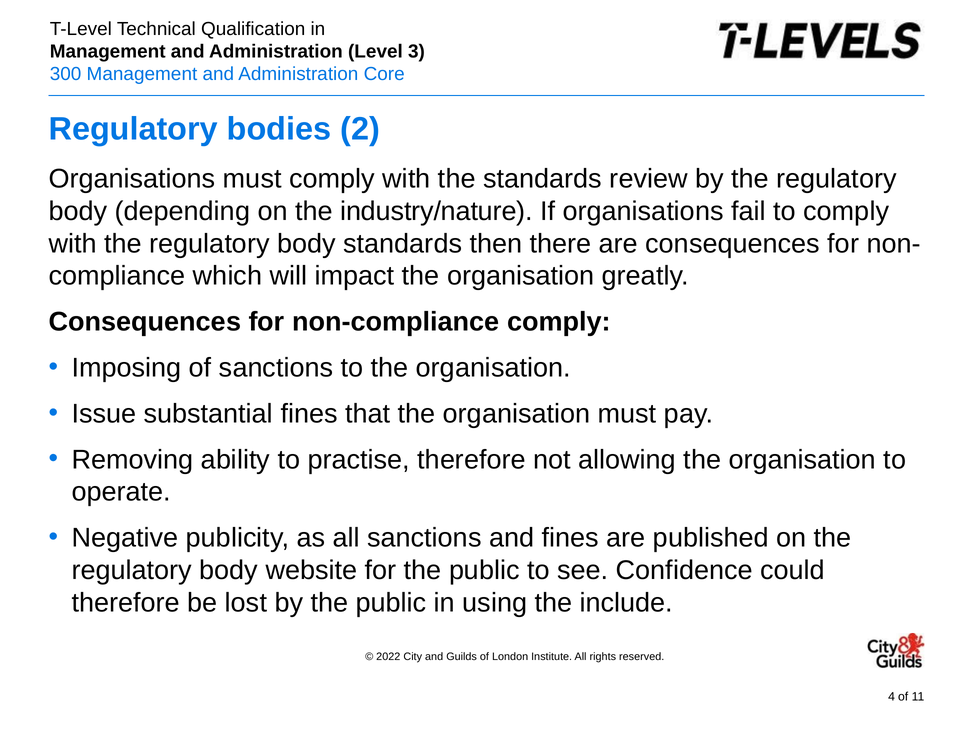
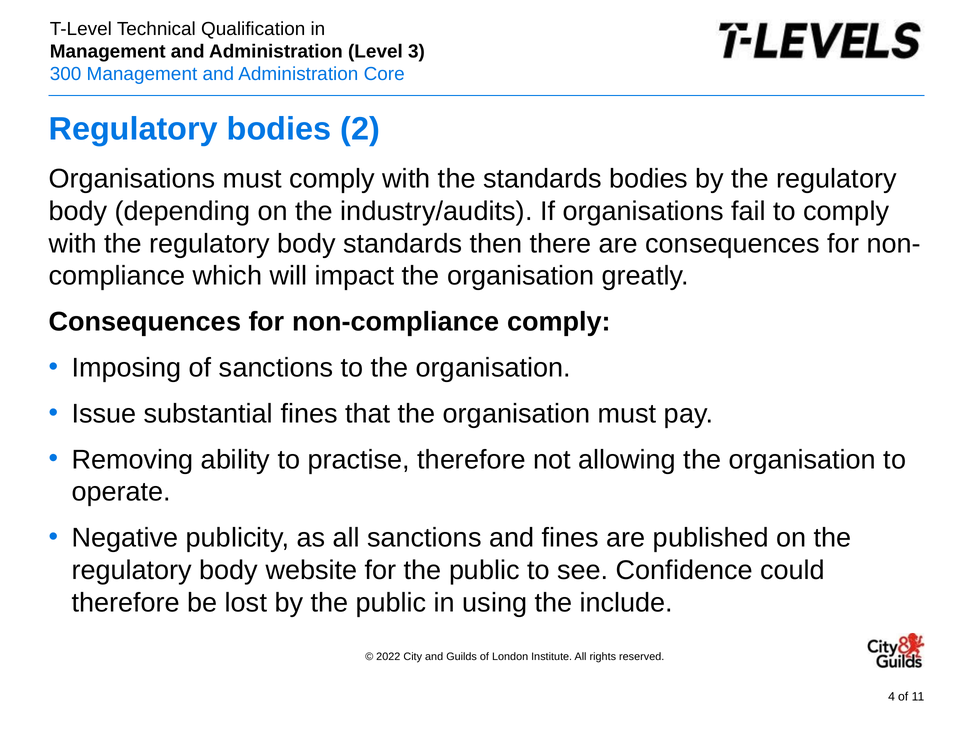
standards review: review -> bodies (649, 179)
industry/nature: industry/nature -> industry/audits (436, 211)
